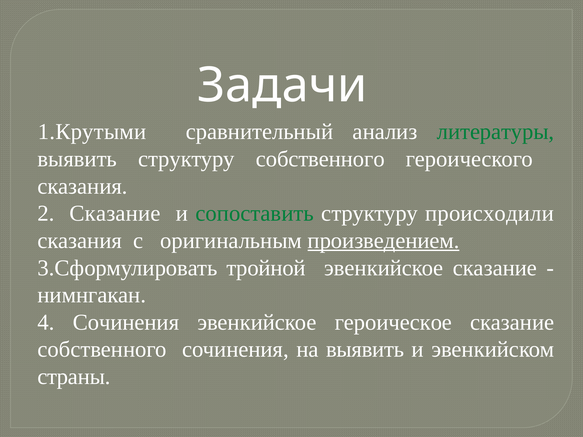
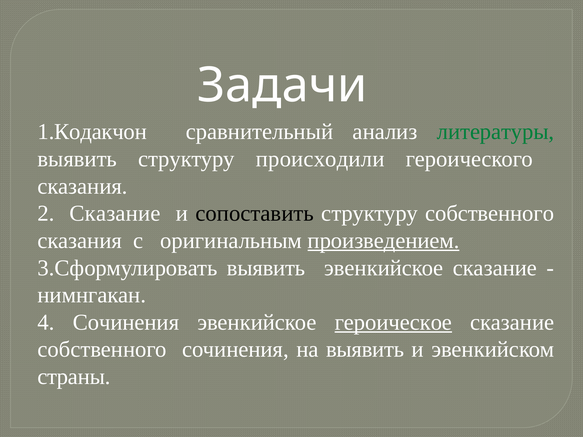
1.Крутыми: 1.Крутыми -> 1.Кодакчон (92, 132)
структуру собственного: собственного -> происходили (320, 159)
сопоставить colour: green -> black (255, 214)
структуру происходили: происходили -> собственного (490, 214)
3.Сформулировать тройной: тройной -> выявить (266, 268)
героическое underline: none -> present (393, 322)
